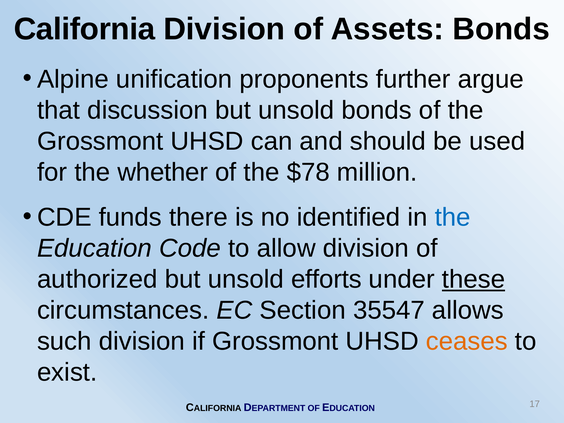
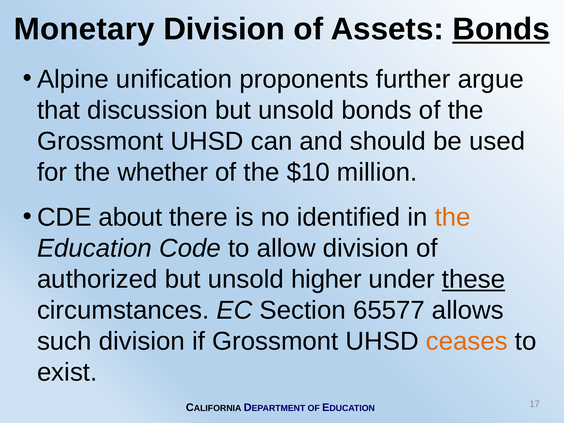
California: California -> Monetary (84, 29)
Bonds underline: none -> present (501, 29)
$78: $78 -> $10 (308, 172)
funds: funds -> about (130, 217)
the colour: blue -> orange (453, 217)
efforts: efforts -> higher (326, 279)
35547: 35547 -> 65577 (389, 310)
